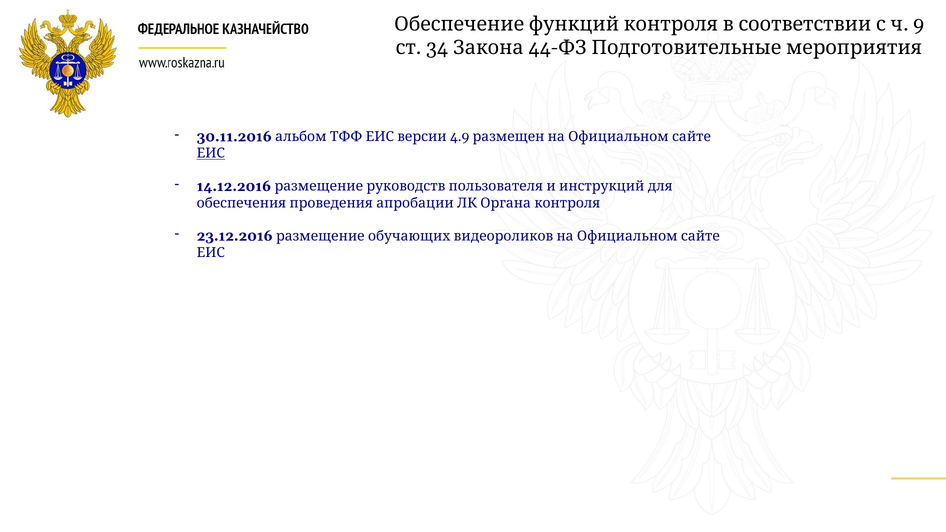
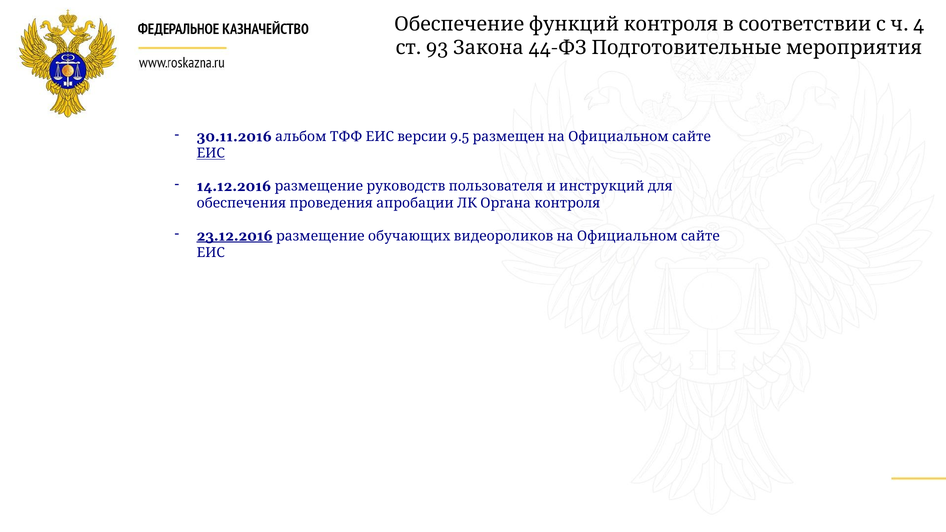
9: 9 -> 4 (919, 24)
34: 34 -> 93 (437, 48)
4.9: 4.9 -> 9.5 (460, 137)
23.12.2016 underline: none -> present (235, 236)
